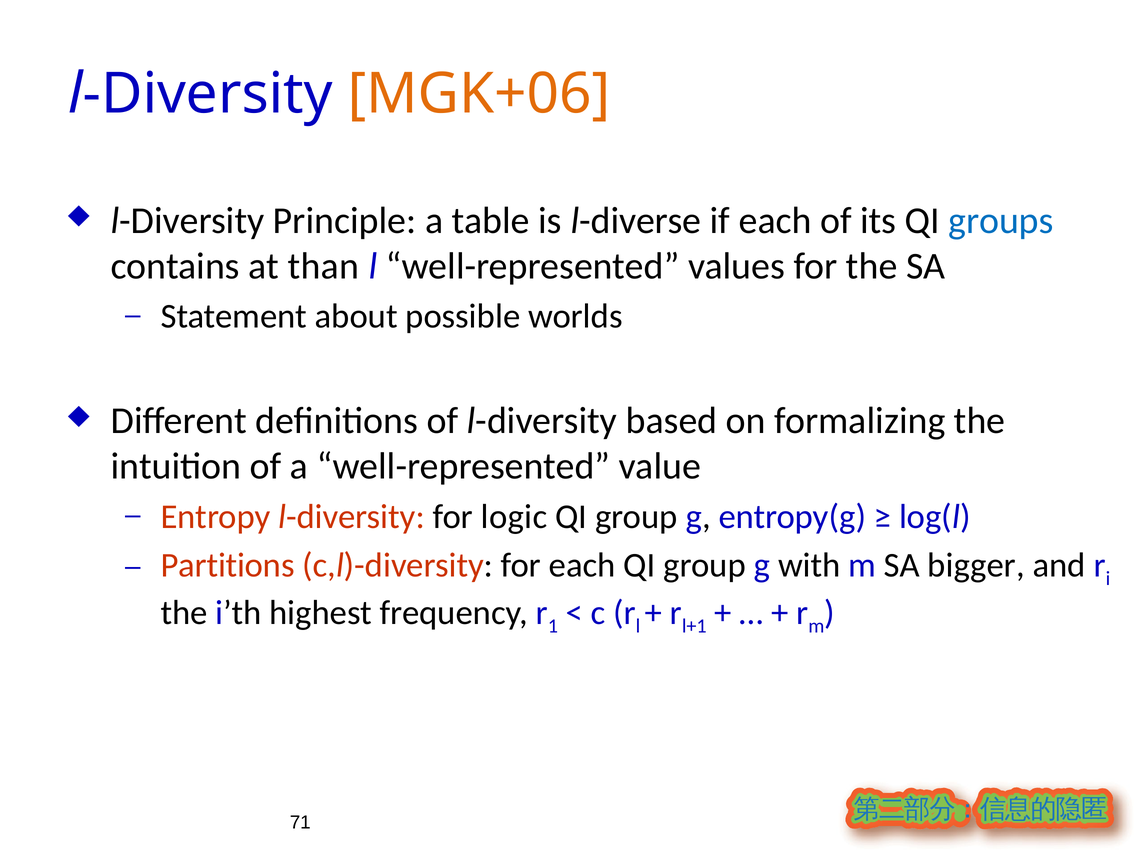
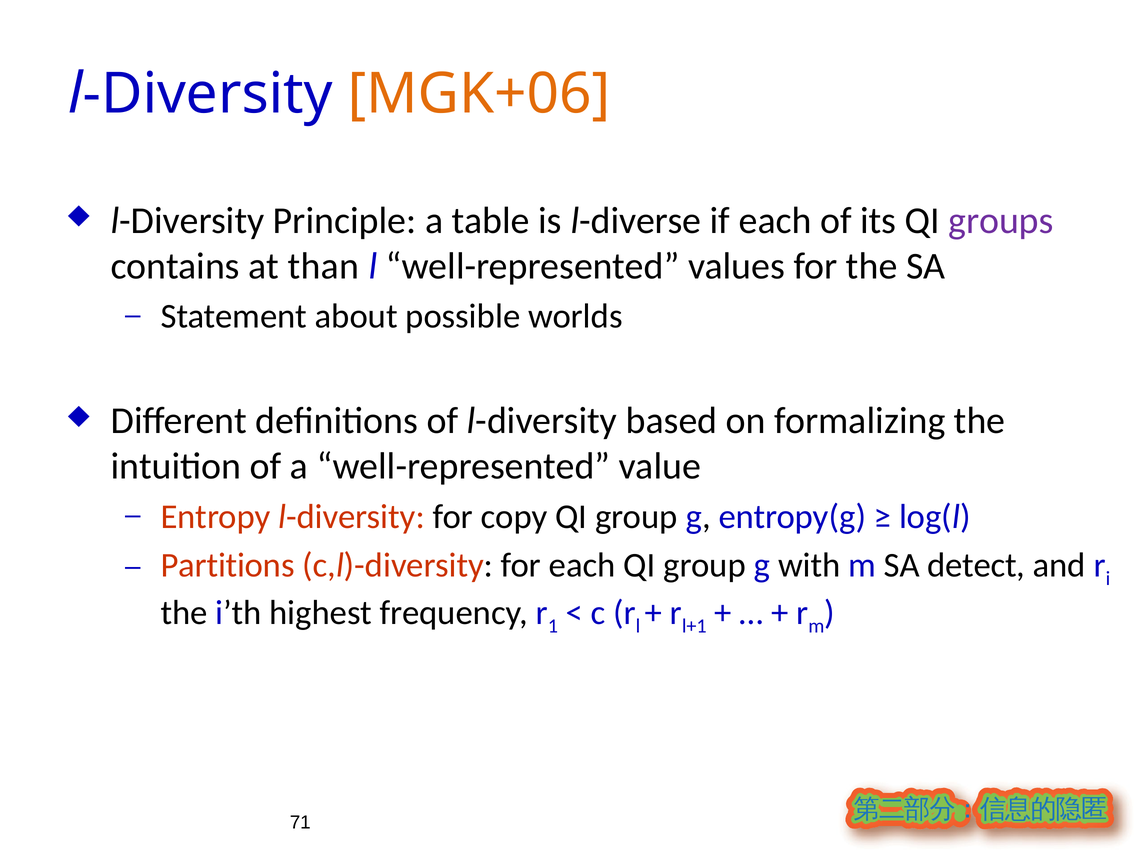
groups colour: blue -> purple (1001, 221)
logic: logic -> copy (514, 517)
bigger: bigger -> detect (976, 565)
